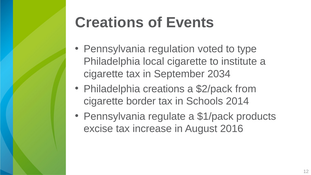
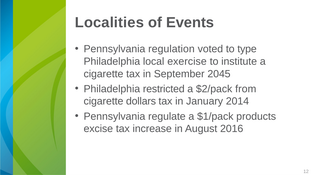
Creations: Creations -> Localities (109, 23)
local cigarette: cigarette -> exercise (187, 61)
2034: 2034 -> 2045 (219, 74)
Philadelphia creations: creations -> restricted (164, 89)
border: border -> dollars (141, 101)
Schools: Schools -> January (205, 101)
